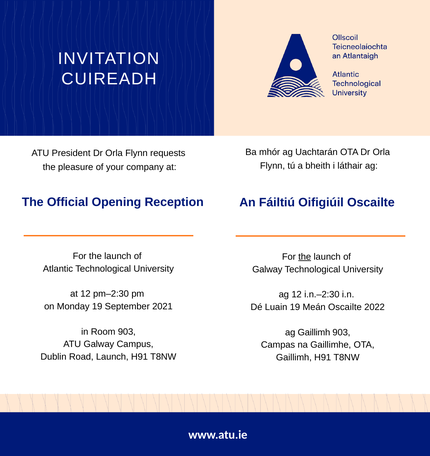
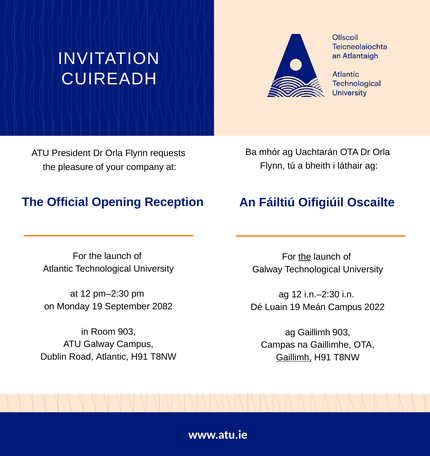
2021: 2021 -> 2082 (162, 307)
Meán Oscailte: Oscailte -> Campus (345, 307)
Road Launch: Launch -> Atlantic (112, 357)
Gaillimh underline: none -> present (294, 358)
